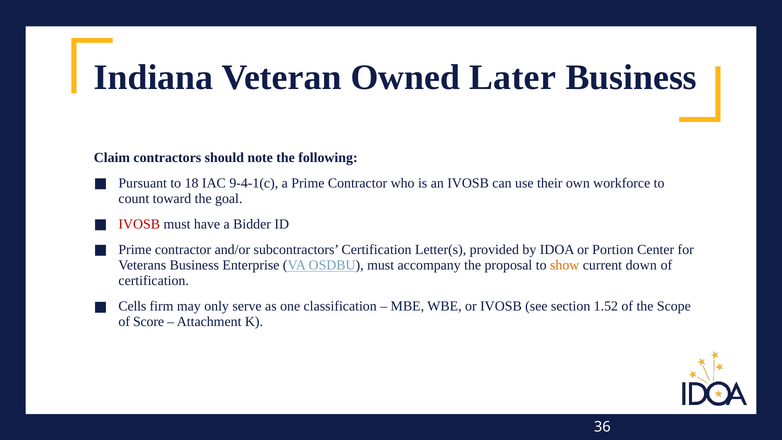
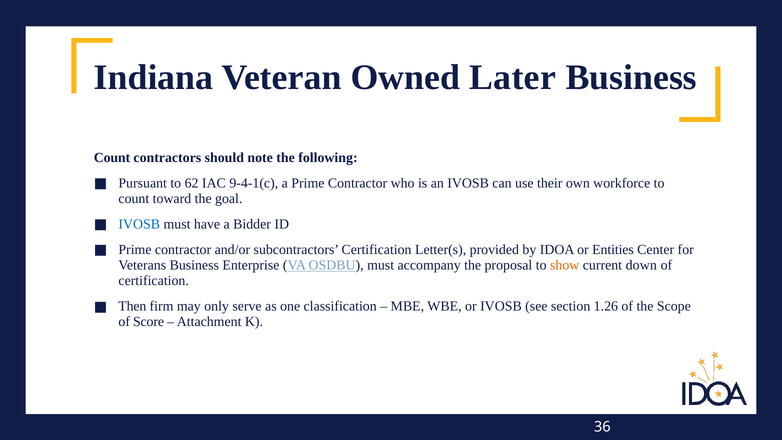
Claim: Claim -> Count (112, 157)
18: 18 -> 62 (192, 183)
IVOSB colour: red -> blue (139, 224)
Portion: Portion -> Entities (613, 249)
Cells: Cells -> Then (132, 306)
1.52: 1.52 -> 1.26 (606, 306)
